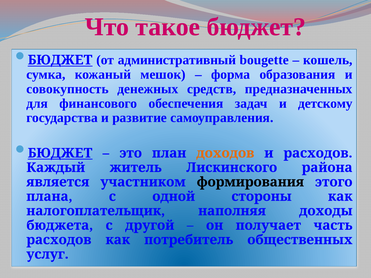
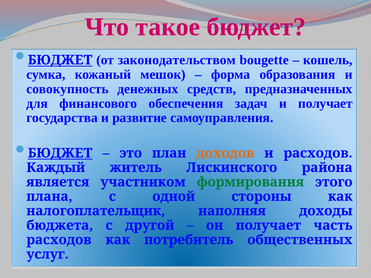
административный: административный -> законодательством (177, 60)
и детскому: детскому -> получает (325, 103)
формирования colour: black -> green (250, 182)
